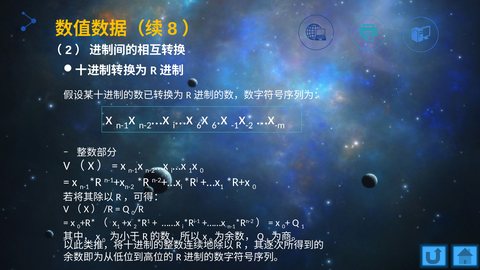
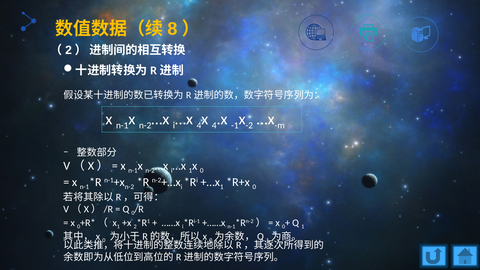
6: 6 -> 4 (199, 125)
x 6: 6 -> 4 (214, 125)
